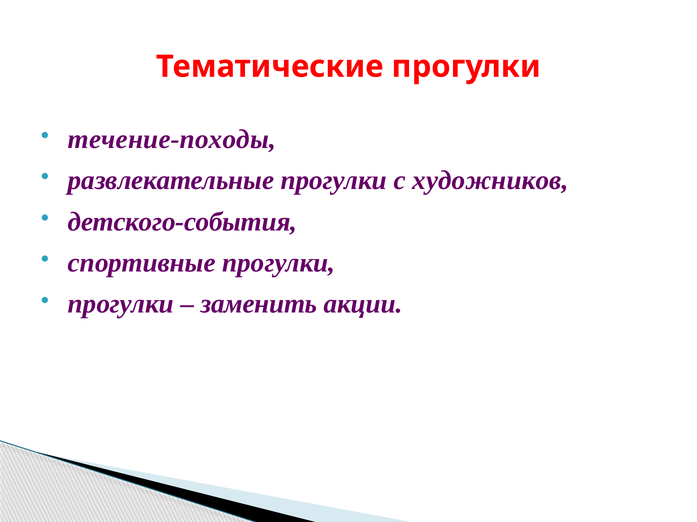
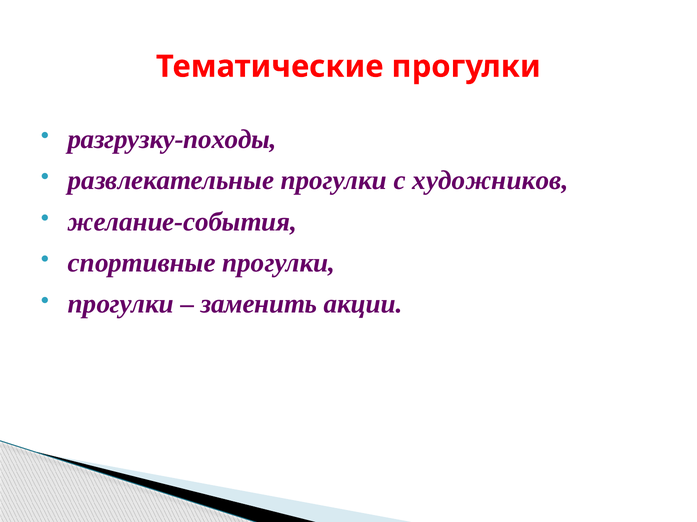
течение-походы: течение-походы -> разгрузку-походы (172, 139)
детского-события: детского-события -> желание-события (182, 222)
